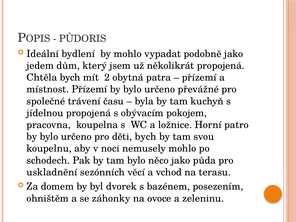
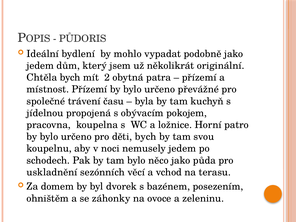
několikrát propojená: propojená -> originální (221, 66)
nemusely mohlo: mohlo -> jedem (182, 149)
